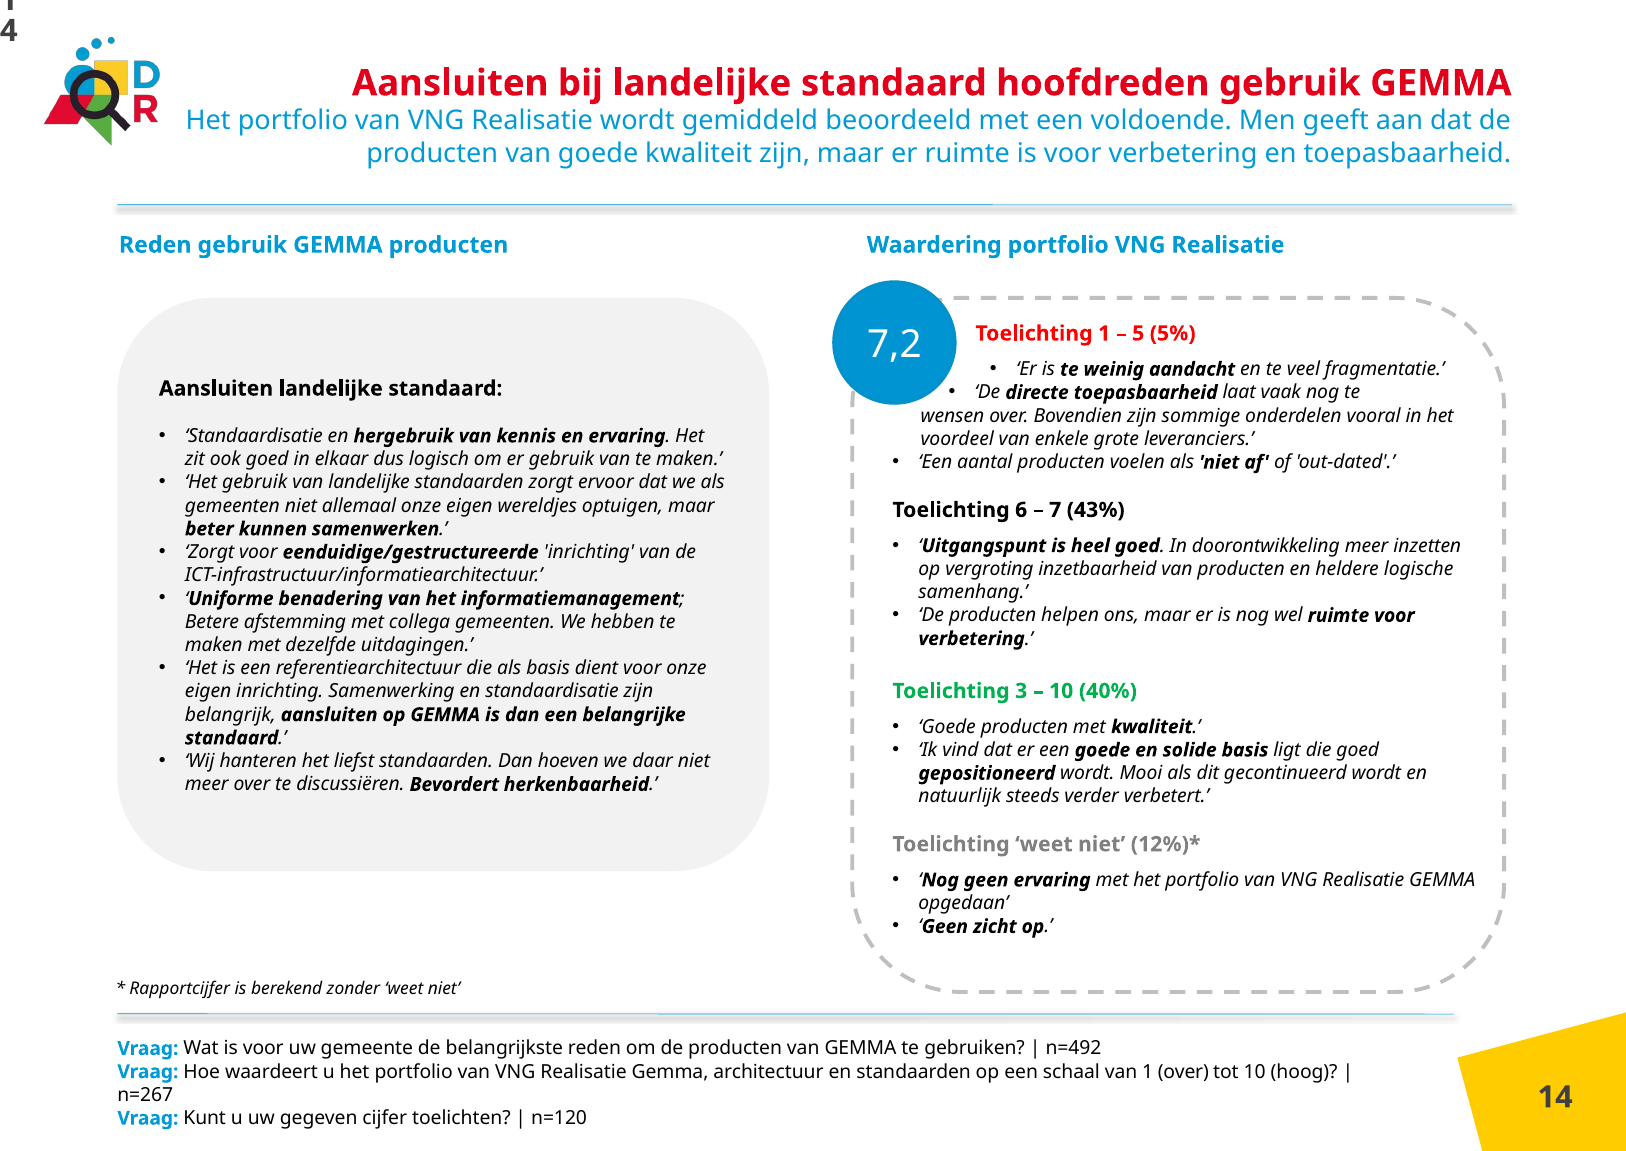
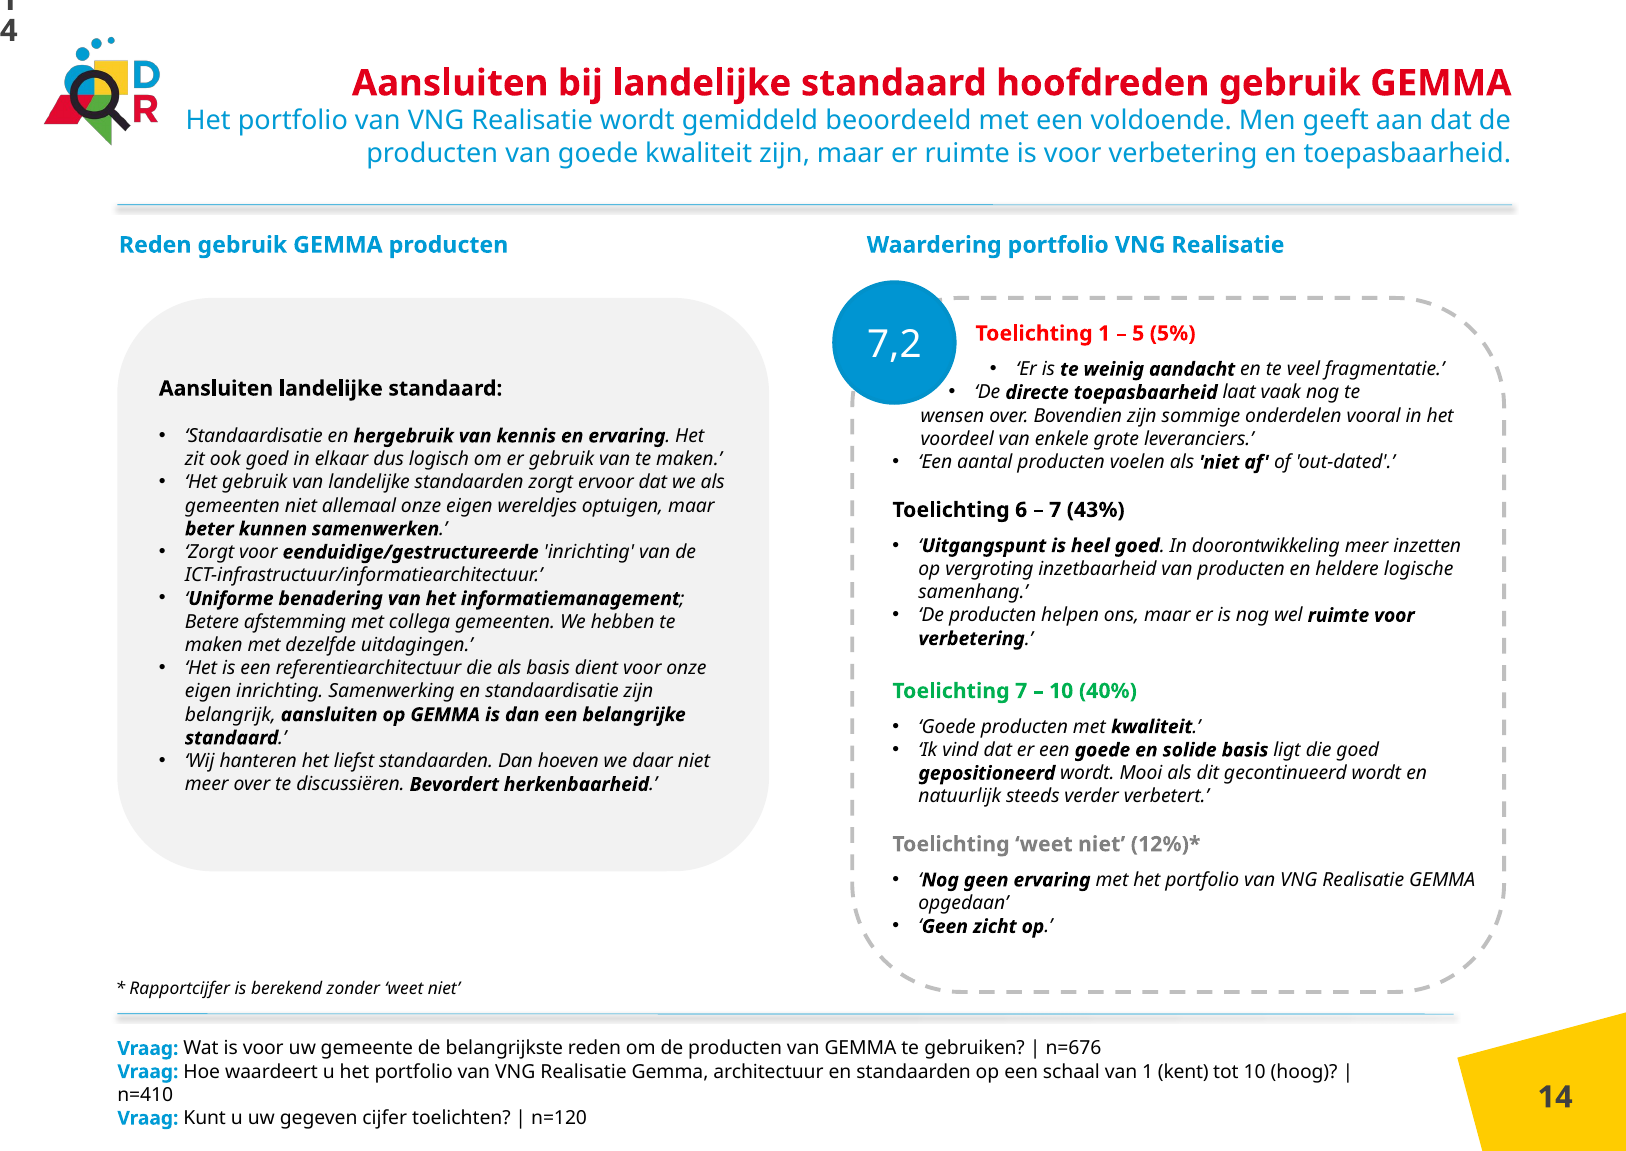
Toelichting 3: 3 -> 7 (1021, 691)
n=492: n=492 -> n=676 (1074, 1048)
1 over: over -> kent (1183, 1071)
n=267: n=267 -> n=410 (145, 1094)
